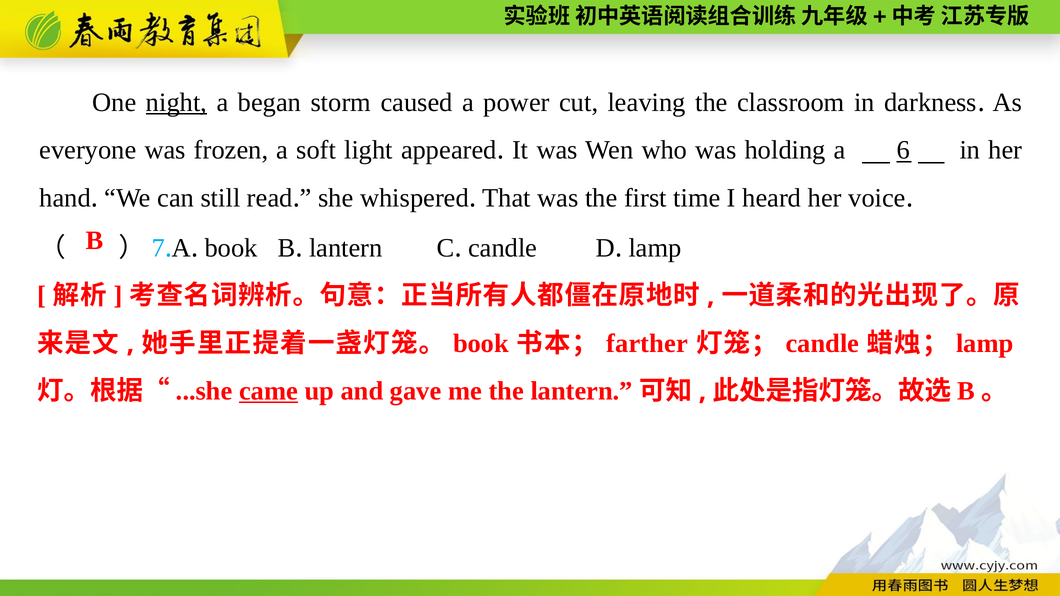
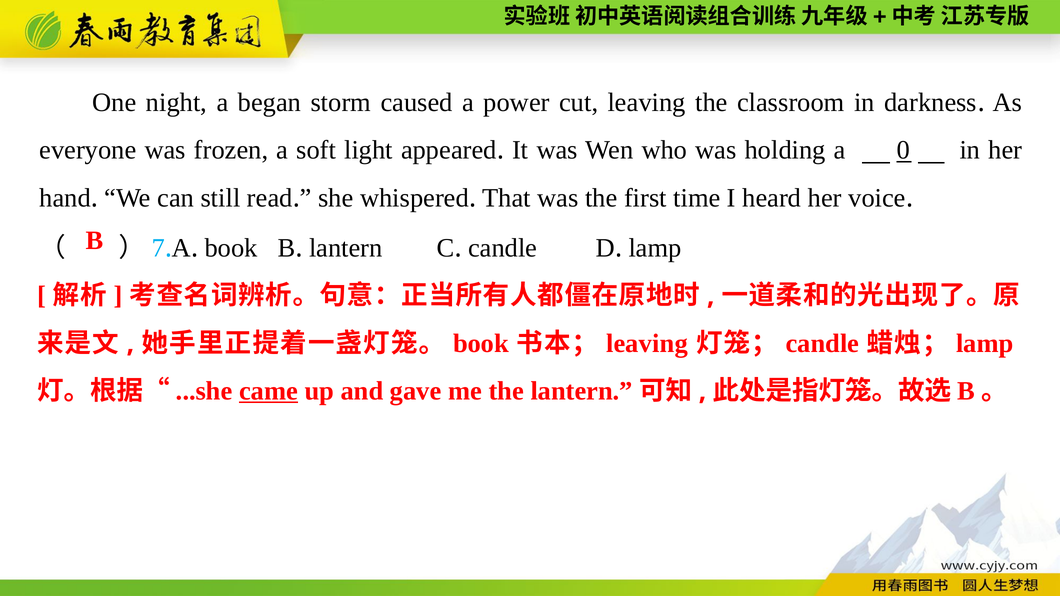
night underline: present -> none (177, 103)
6: 6 -> 0 (903, 150)
farther: farther -> leaving (647, 343)
